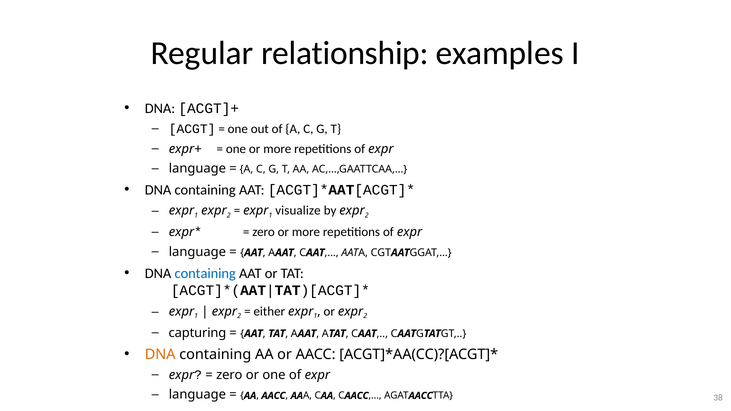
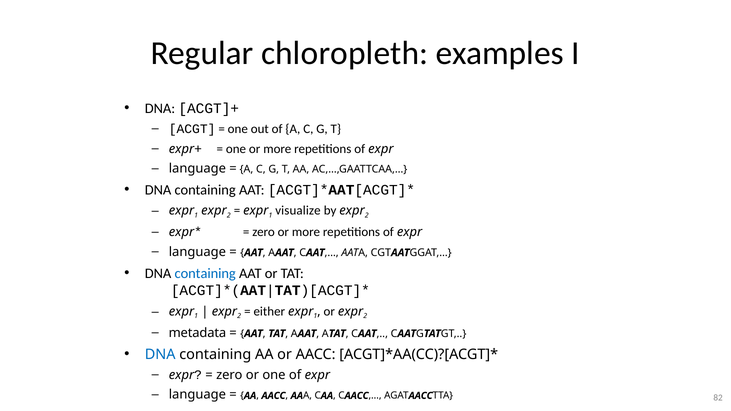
relationship: relationship -> chloropleth (345, 53)
capturing: capturing -> metadata (197, 333)
DNA colour: orange -> blue (160, 354)
38: 38 -> 82 (718, 398)
